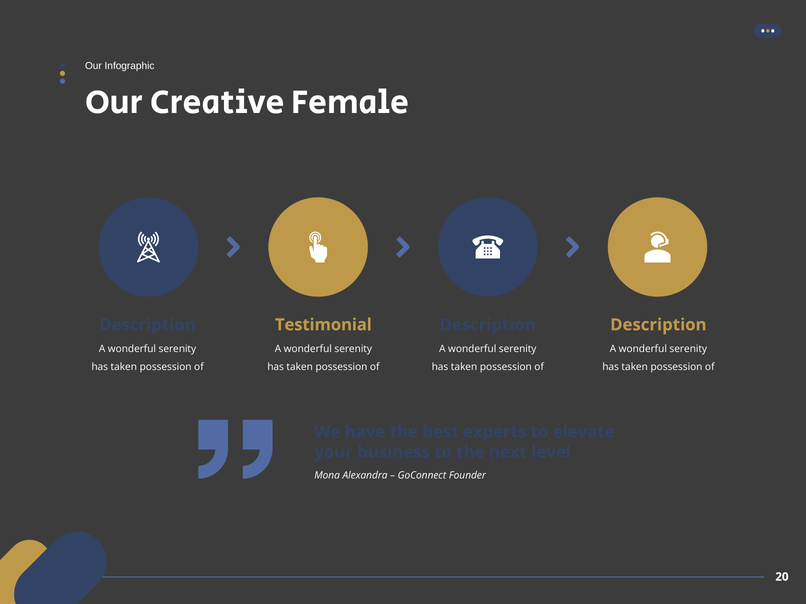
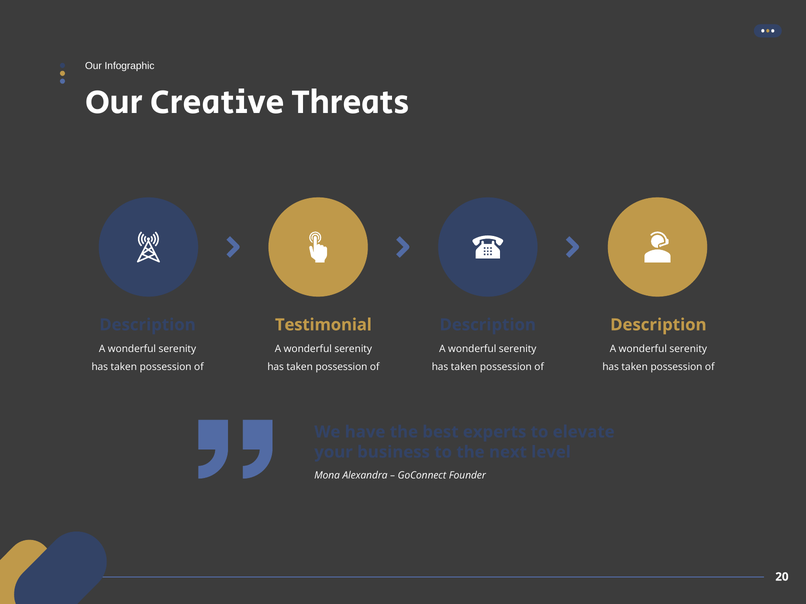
Female: Female -> Threats (350, 102)
